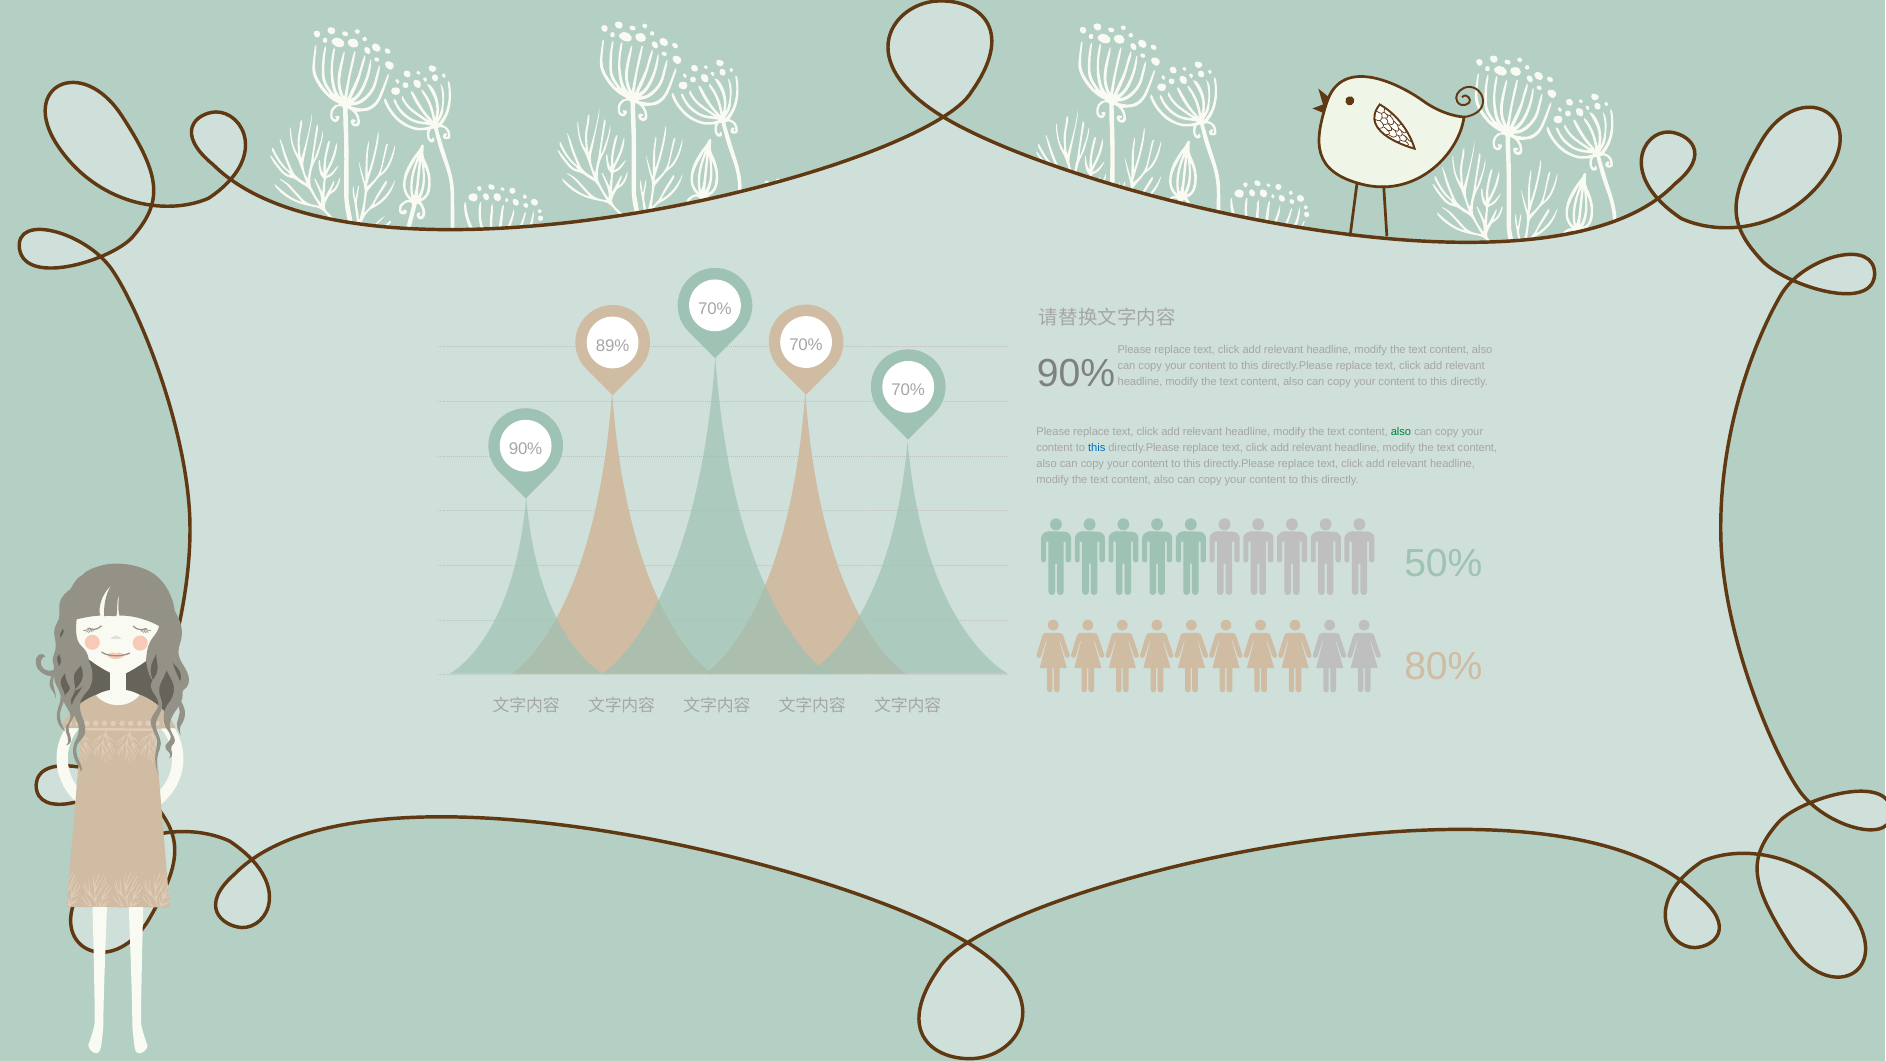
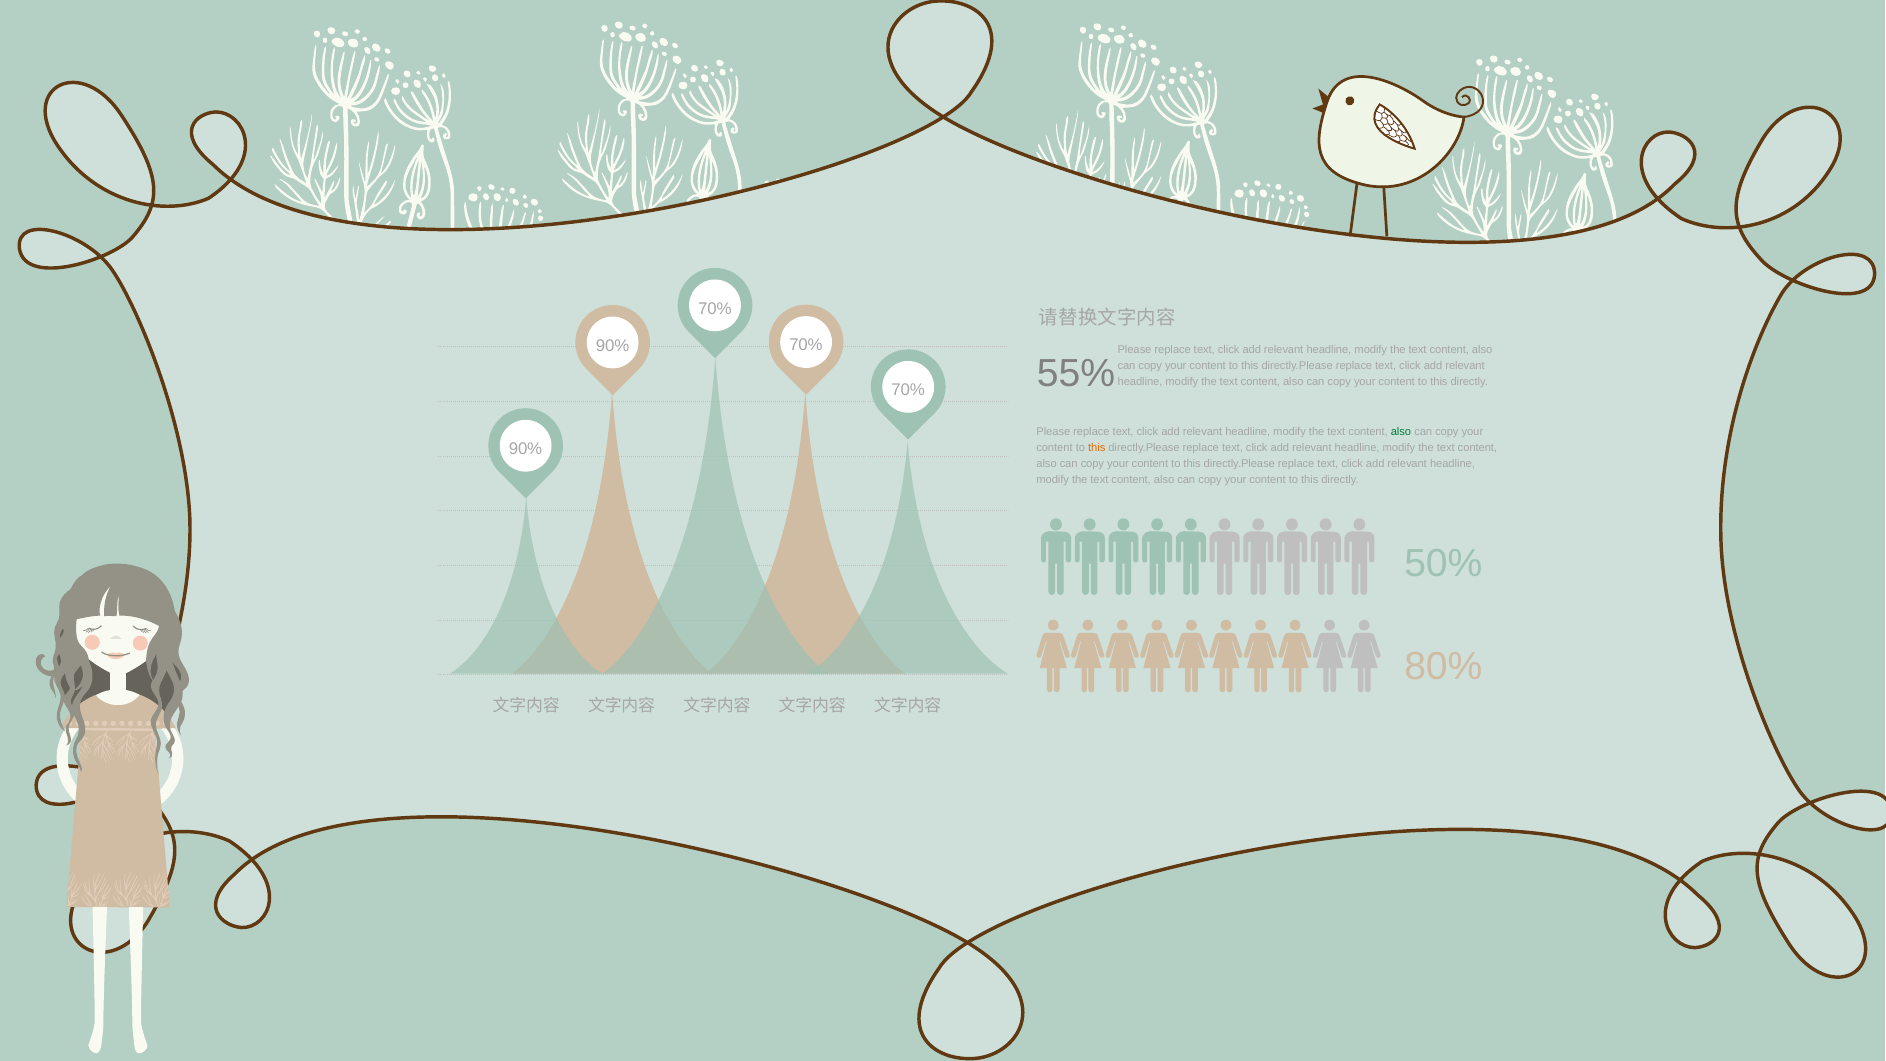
89%: 89% -> 90% (613, 346)
90%: 90% -> 55% (1076, 374)
this colour: blue -> orange (1097, 448)
